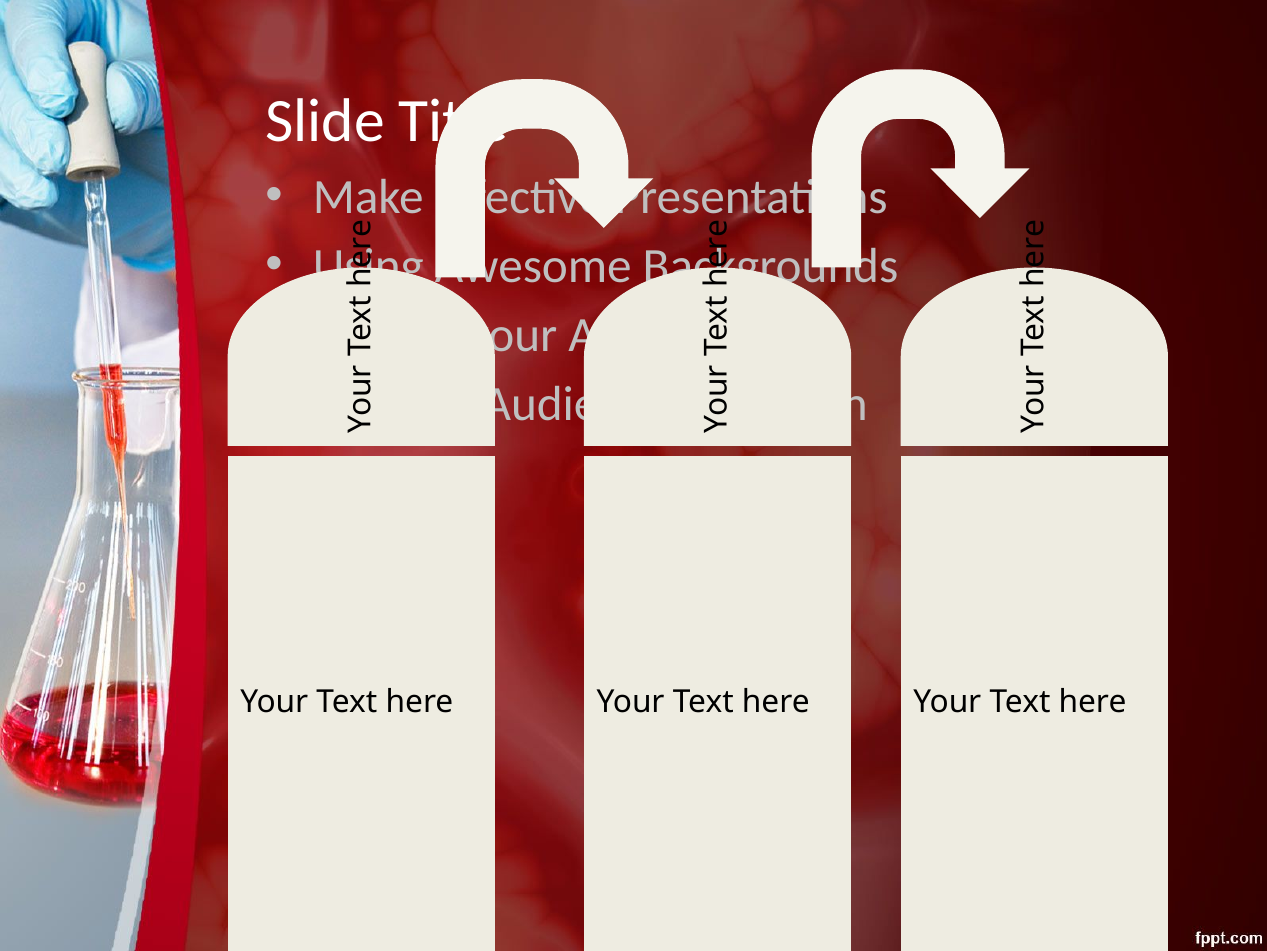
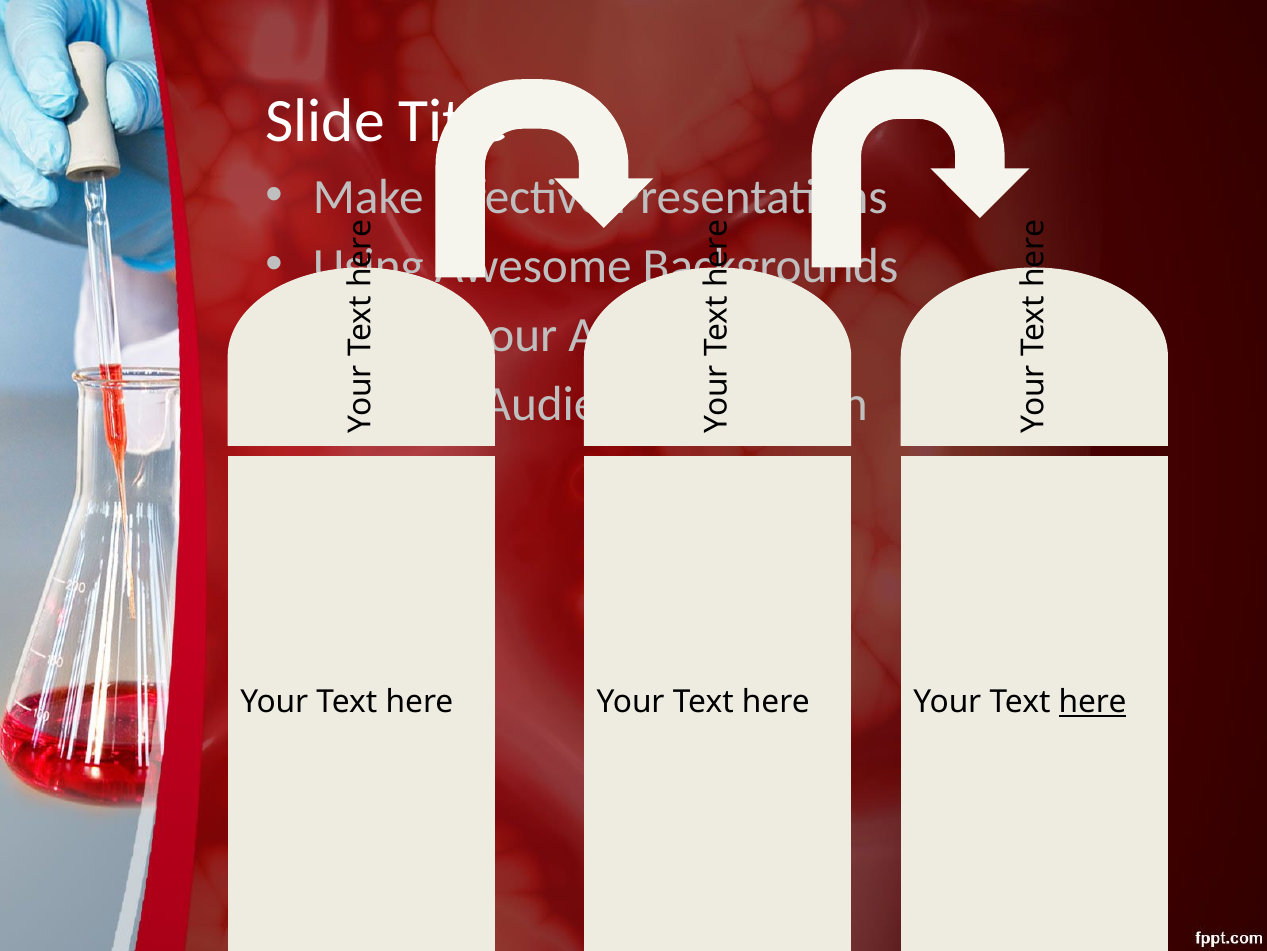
here underline: none -> present (1093, 701)
